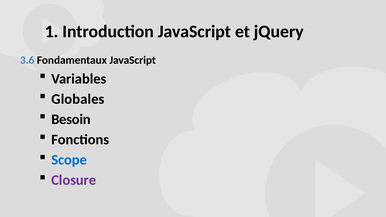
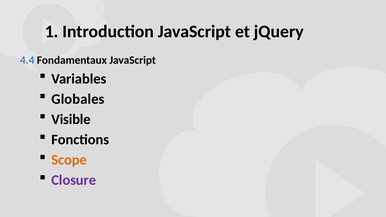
3.6: 3.6 -> 4.4 (27, 60)
Besoin: Besoin -> Visible (71, 119)
Scope colour: blue -> orange (69, 160)
